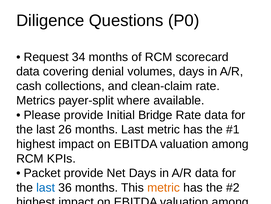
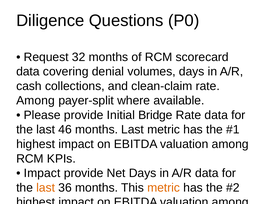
34: 34 -> 32 (79, 57)
Metrics: Metrics -> Among (36, 100)
26: 26 -> 46 (65, 129)
Packet: Packet -> Impact (42, 172)
last colour: blue -> orange (46, 187)
